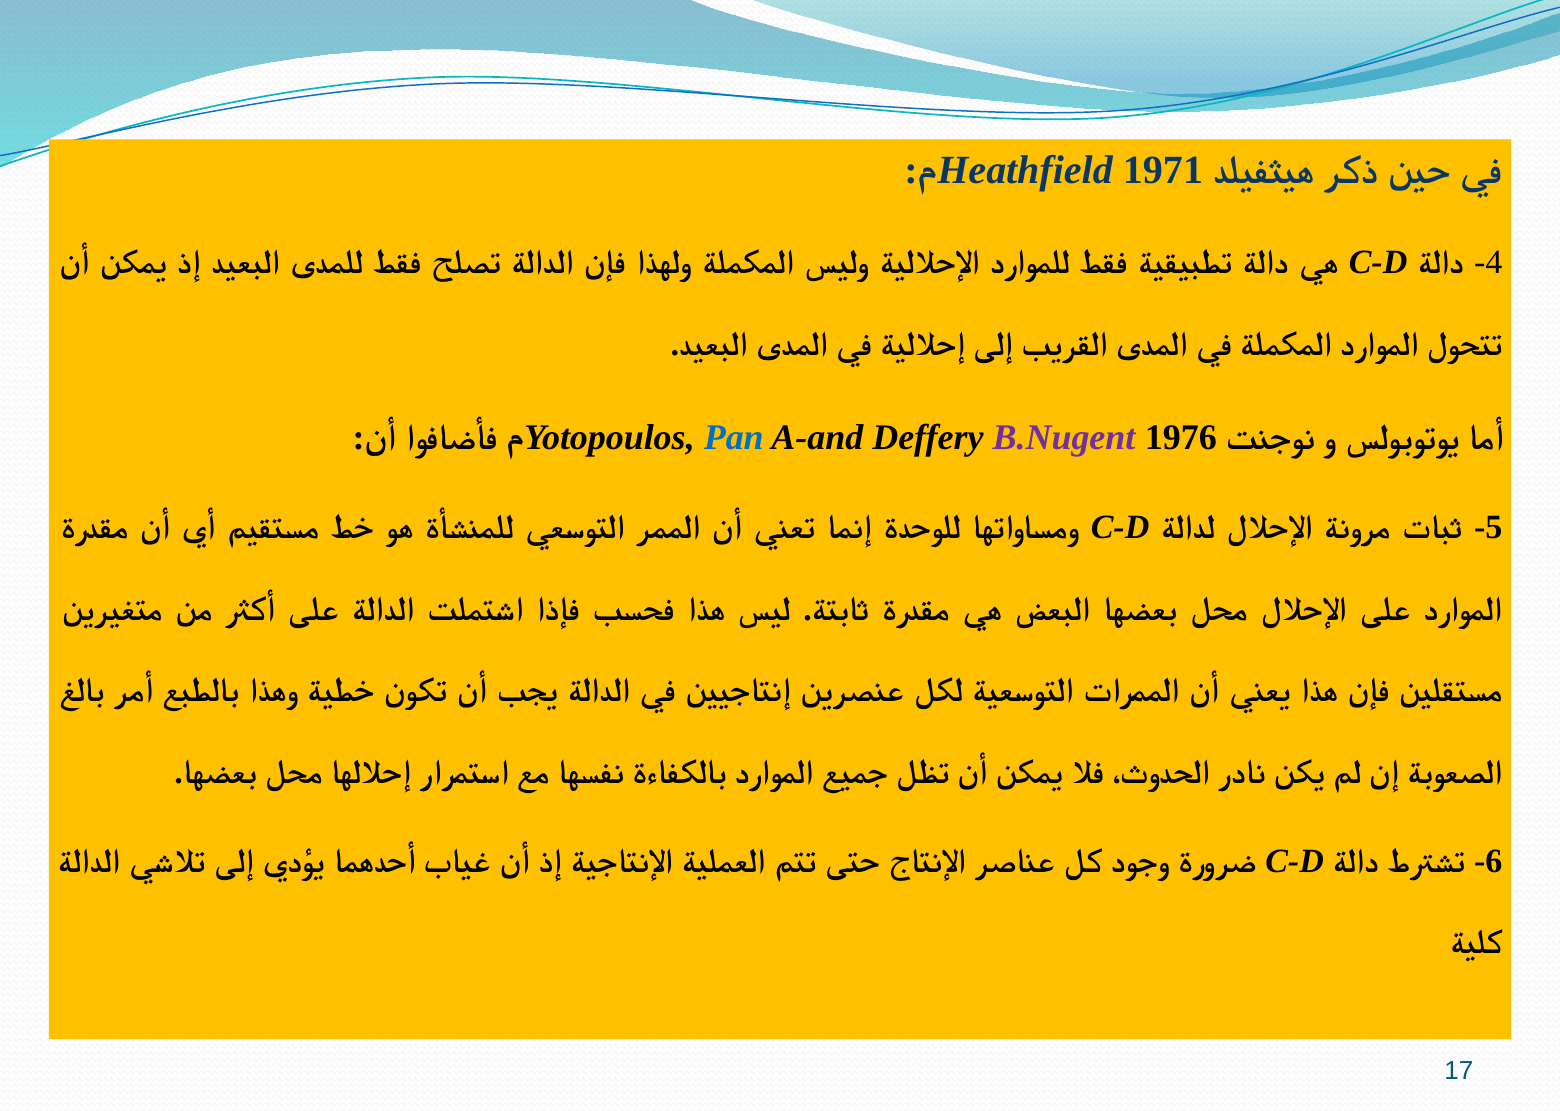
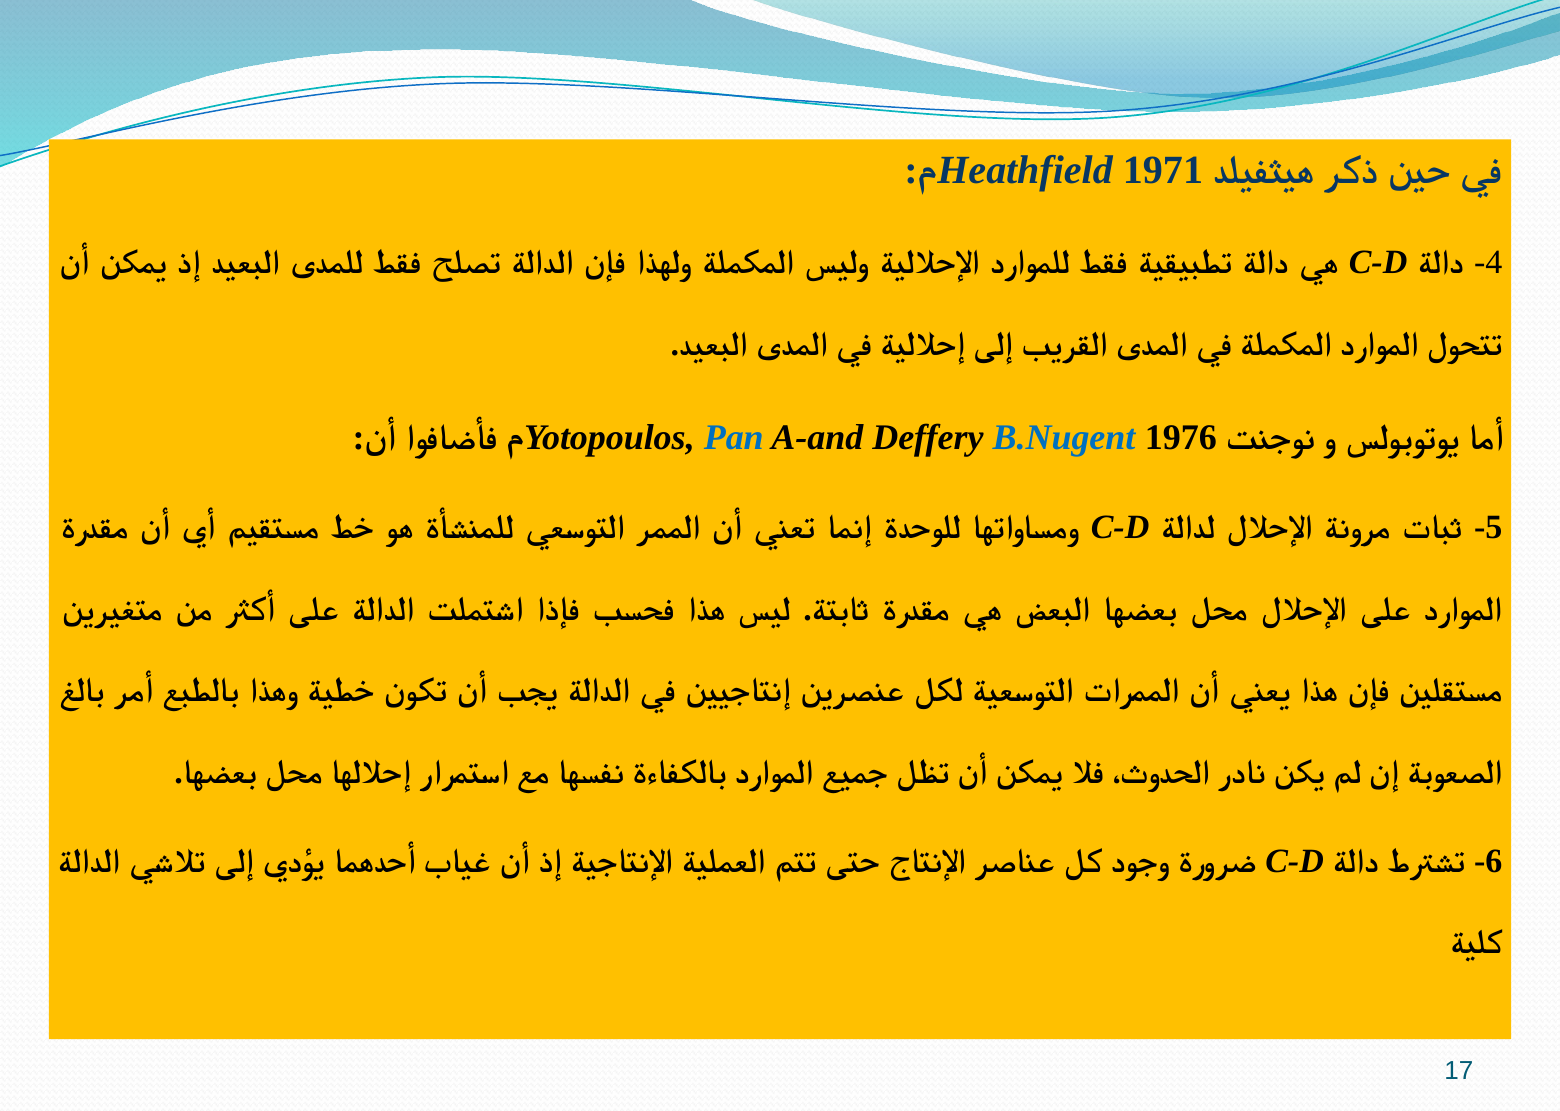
B.Nugent colour: purple -> blue (1064, 438)
